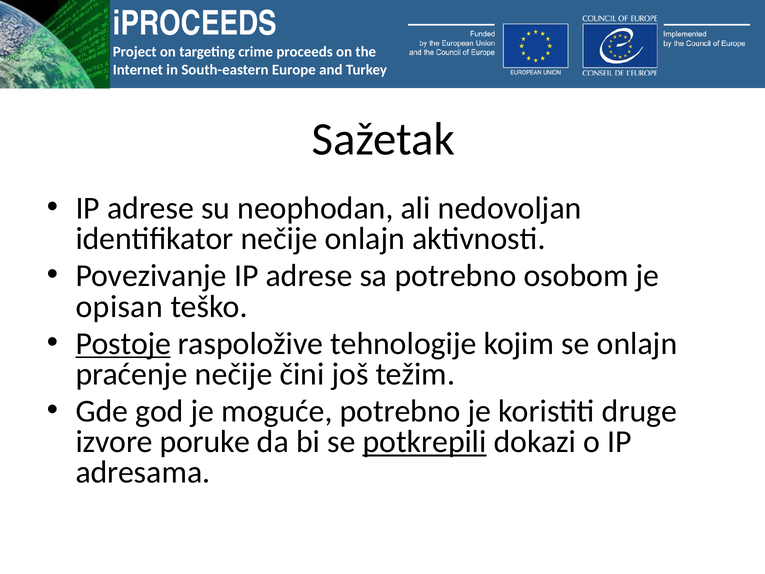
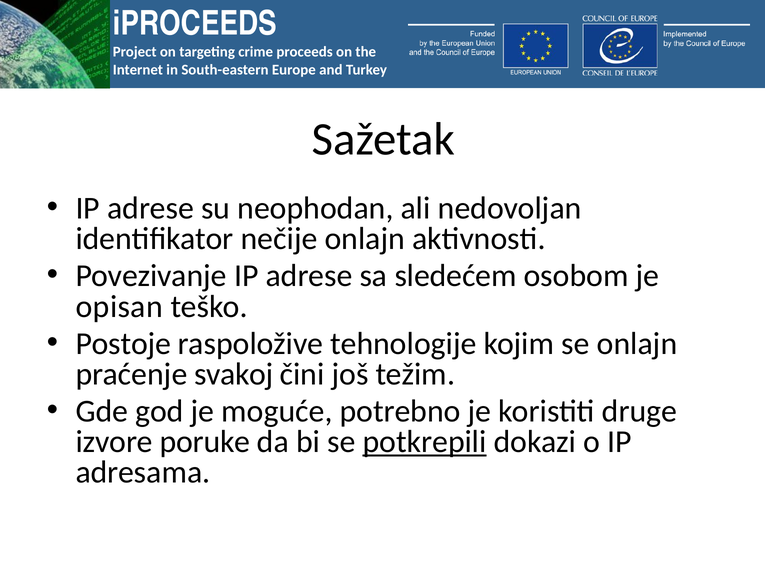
sa potrebno: potrebno -> sledećem (456, 276)
Postoje underline: present -> none (123, 343)
praćenje nečije: nečije -> svakoj (234, 374)
